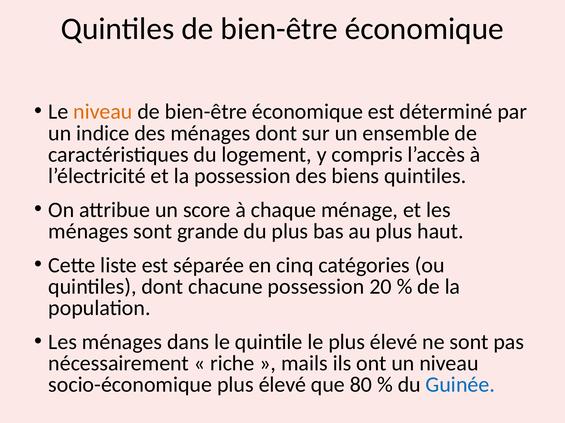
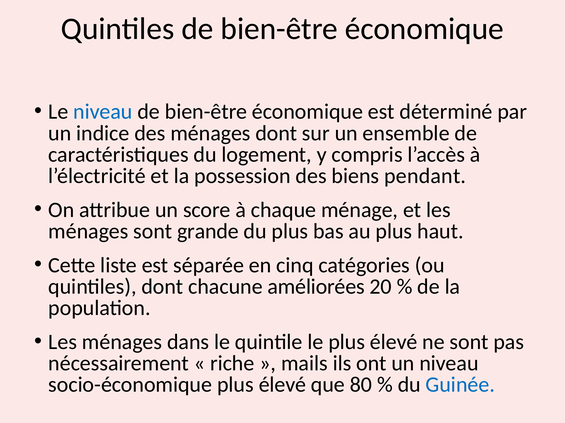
niveau colour: orange -> blue (103, 112)
biens quintiles: quintiles -> pendant (425, 176)
chacune possession: possession -> améliorées (316, 287)
